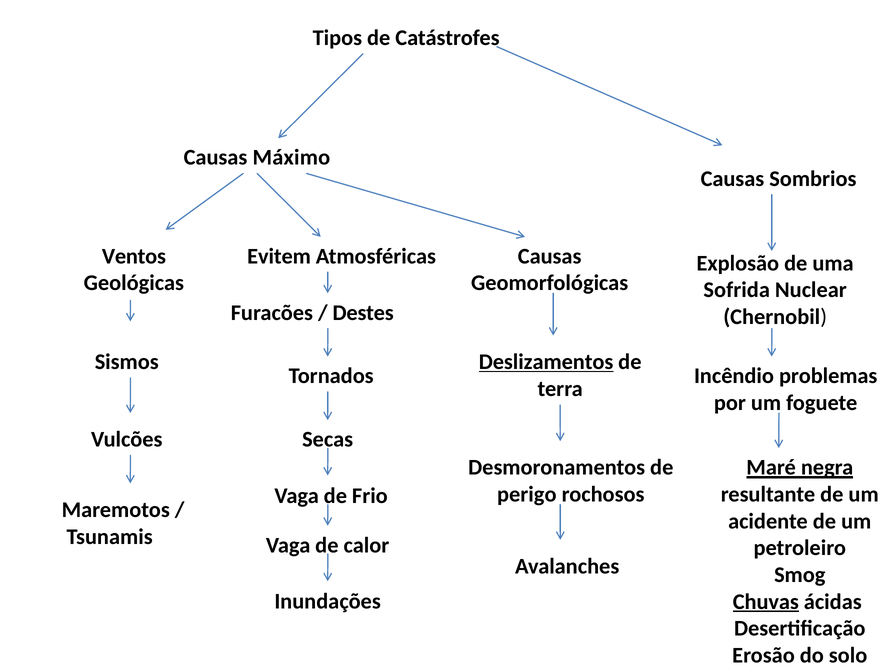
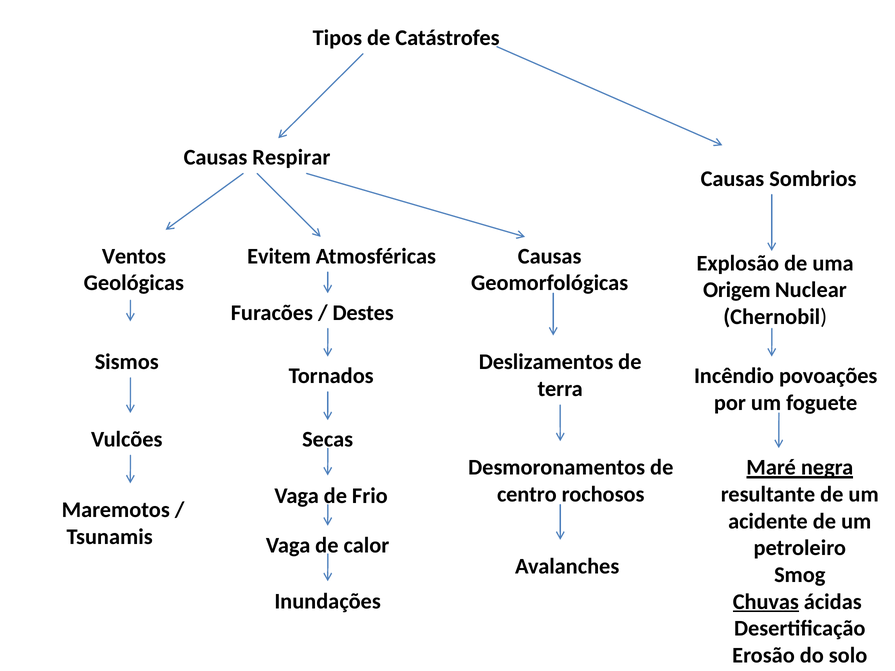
Máximo: Máximo -> Respirar (291, 158)
Sofrida: Sofrida -> Origem (737, 290)
Deslizamentos underline: present -> none (546, 362)
problemas: problemas -> povoações (828, 376)
perigo: perigo -> centro (527, 495)
